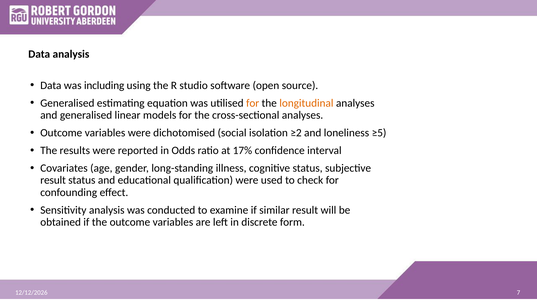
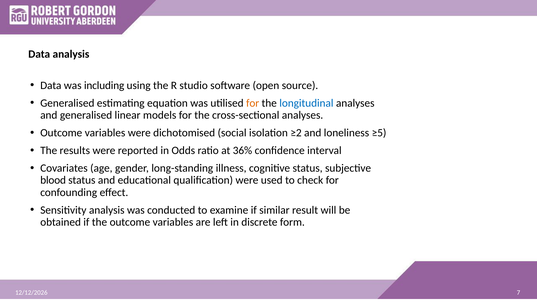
longitudinal colour: orange -> blue (306, 103)
17%: 17% -> 36% (242, 151)
result: result -> blood (53, 180)
